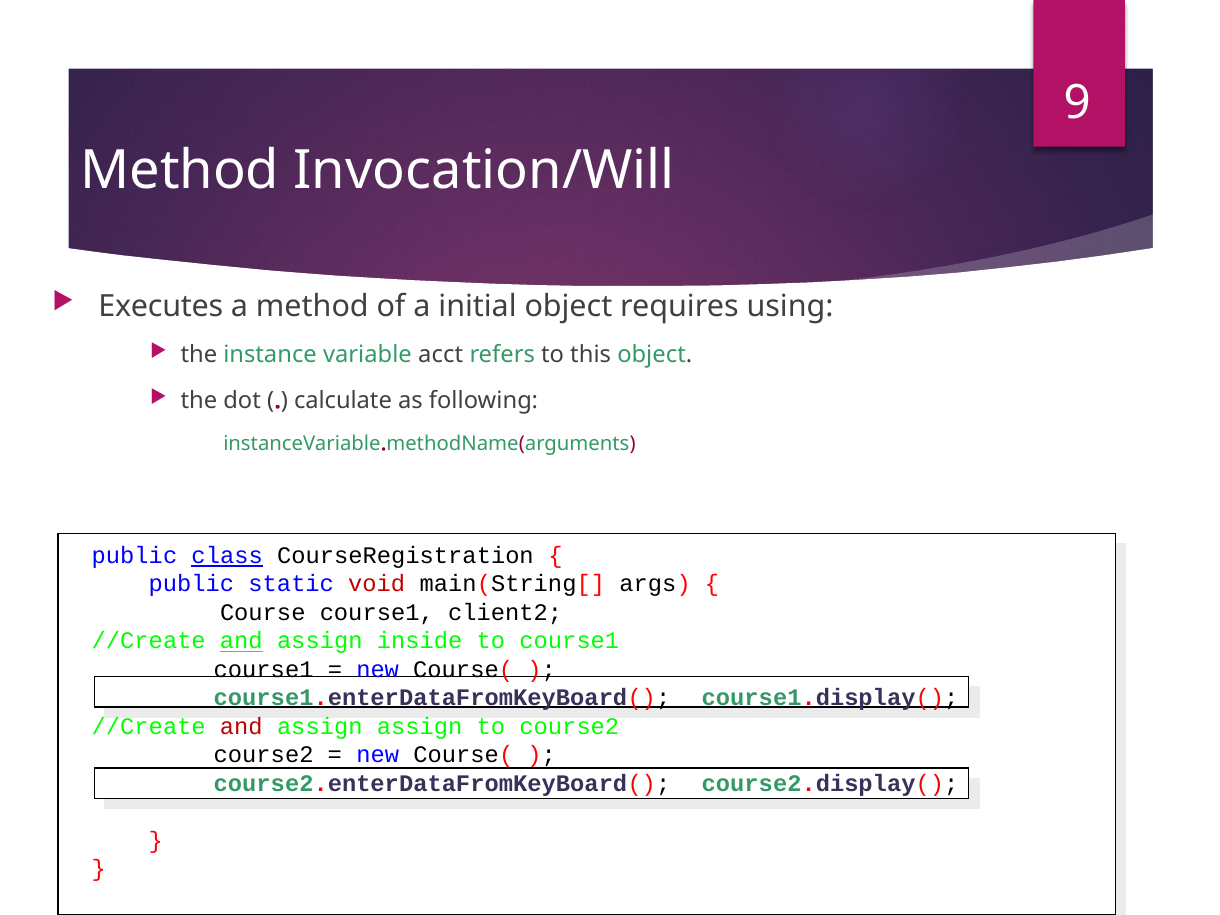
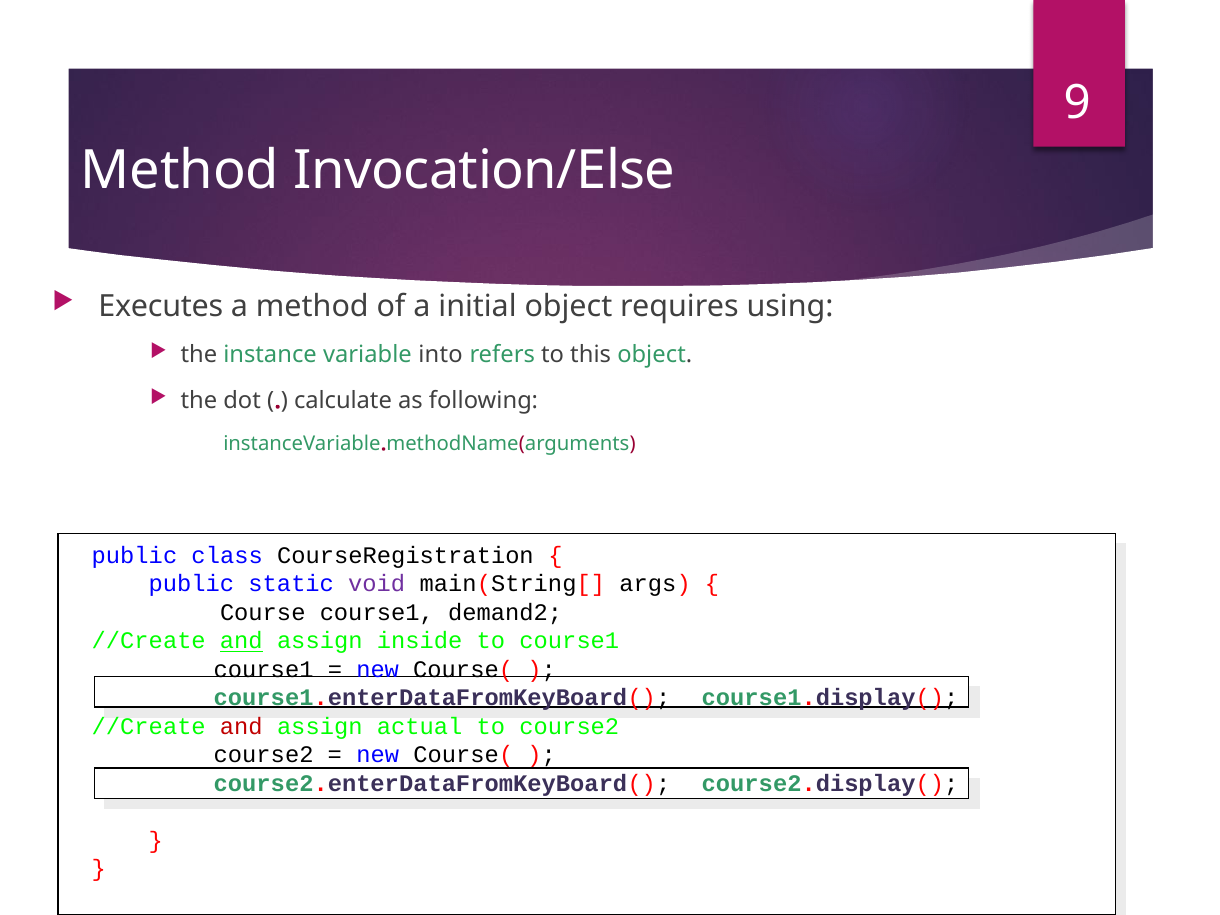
Invocation/Will: Invocation/Will -> Invocation/Else (484, 170)
acct: acct -> into (441, 355)
class underline: present -> none (227, 556)
void colour: red -> purple (377, 584)
client2: client2 -> demand2 (505, 613)
assign assign: assign -> actual (420, 727)
